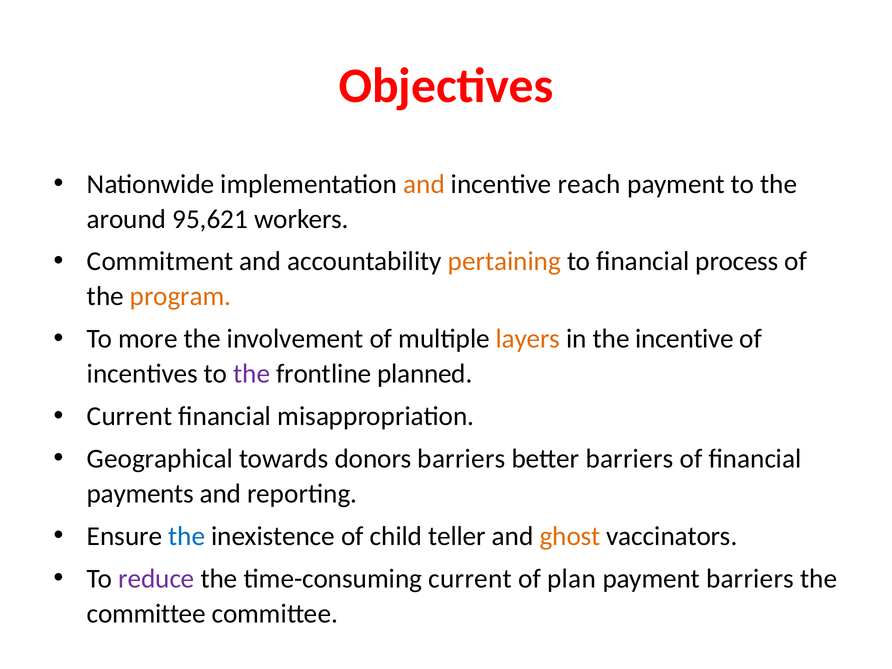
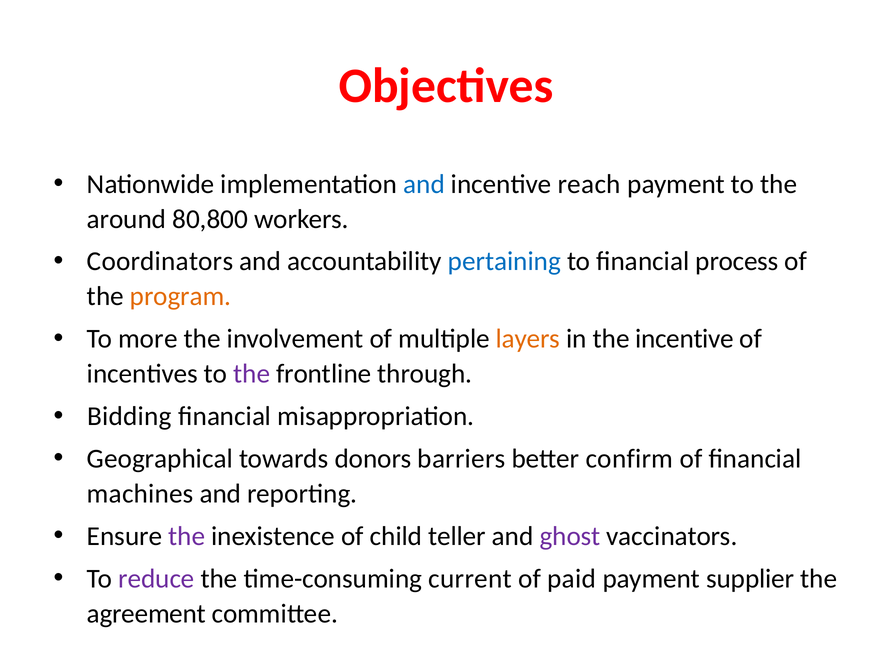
and colour: orange -> blue (424, 184)
95,621: 95,621 -> 80,800 (210, 219)
Commitment: Commitment -> Coordinators (160, 261)
pertaining colour: orange -> blue (504, 261)
planned: planned -> through (425, 374)
Current: Current -> Bidding (129, 416)
better barriers: barriers -> confirm (629, 459)
payments: payments -> machines (140, 494)
the colour: blue -> purple (187, 536)
ghost colour: orange -> purple (570, 536)
plan: plan -> paid (572, 579)
payment barriers: barriers -> supplier (750, 579)
committee: committee -> agreement (146, 614)
